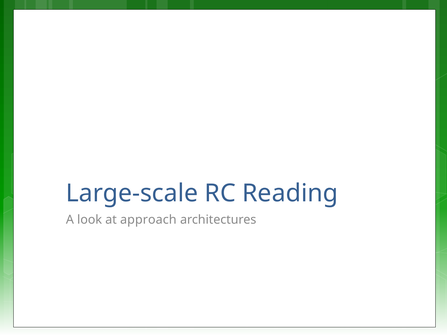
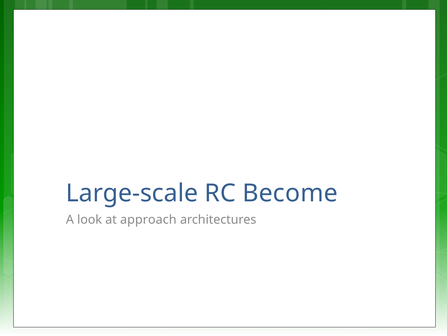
Reading: Reading -> Become (290, 193)
